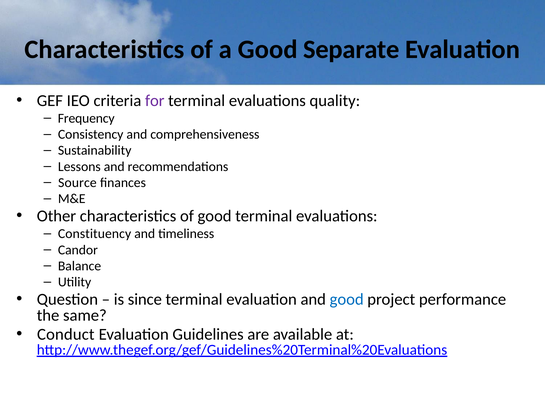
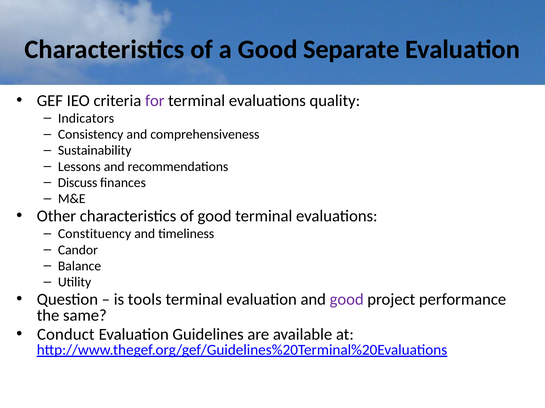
Frequency: Frequency -> Indicators (86, 119)
Source: Source -> Discuss (78, 183)
since: since -> tools (145, 300)
good colour: blue -> purple (347, 300)
